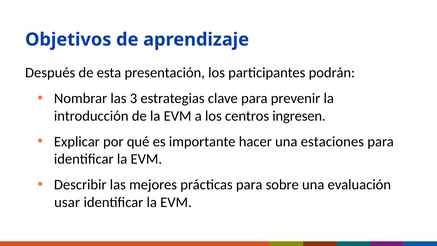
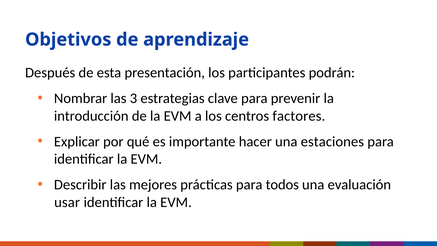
ingresen: ingresen -> factores (299, 116)
sobre: sobre -> todos (282, 185)
